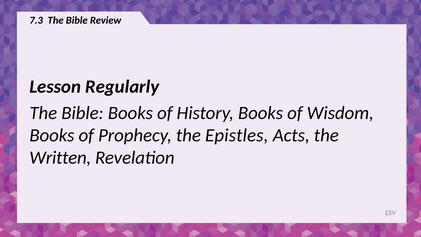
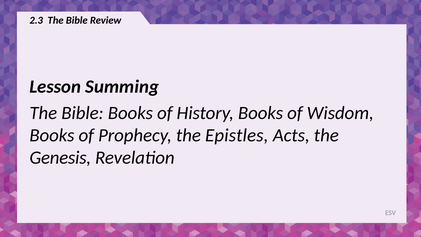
7.3: 7.3 -> 2.3 (36, 21)
Regularly: Regularly -> Summing (122, 87)
Written: Written -> Genesis (60, 158)
